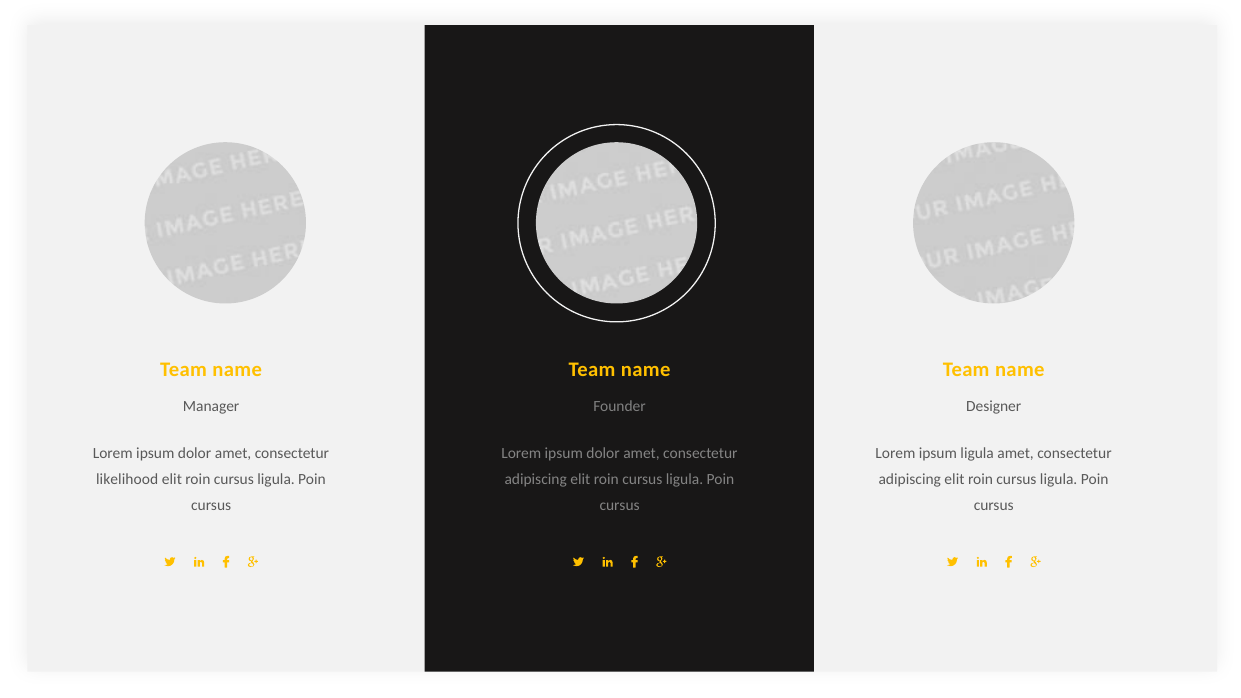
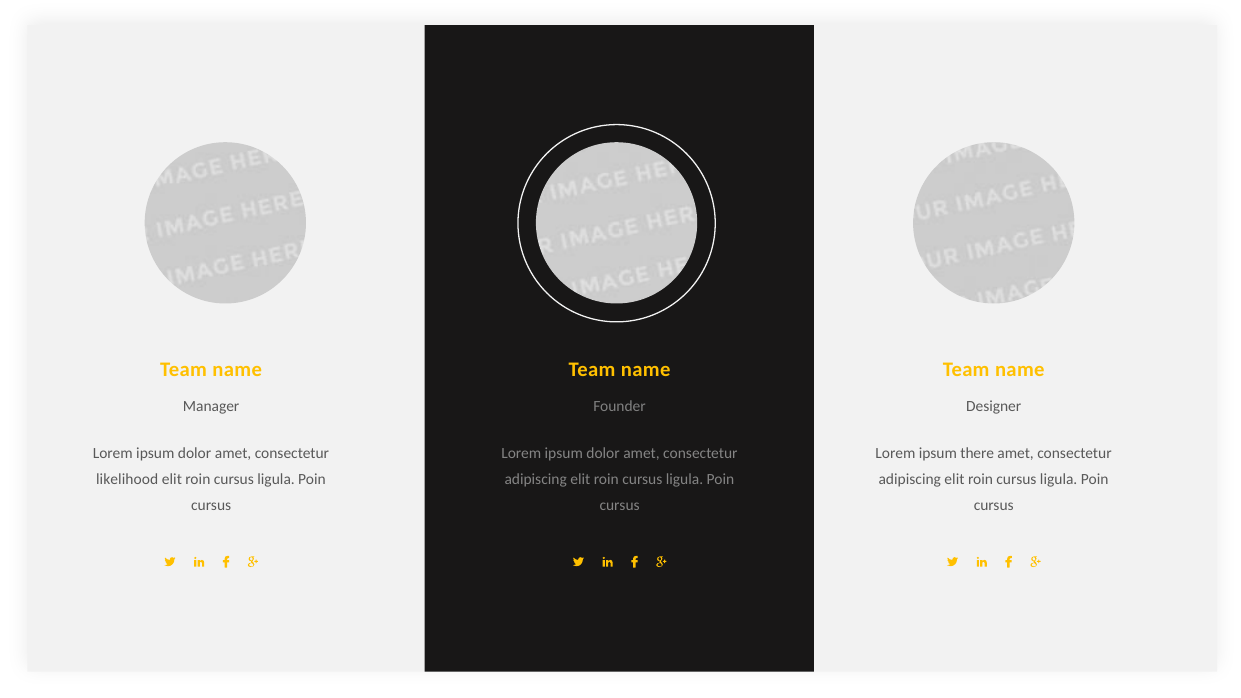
ipsum ligula: ligula -> there (977, 453)
